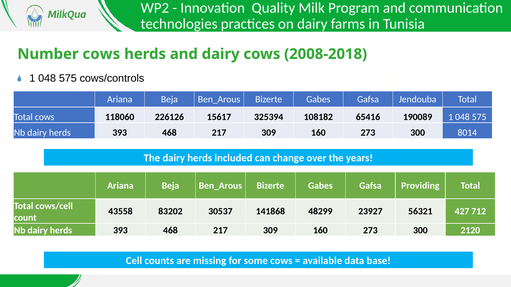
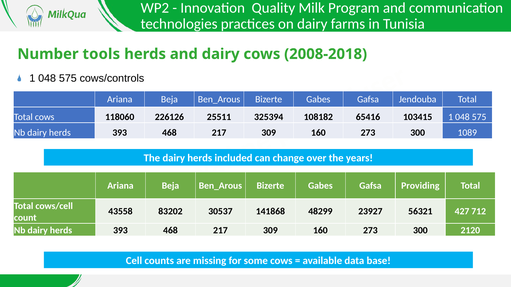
Number cows: cows -> tools (101, 54)
15617: 15617 -> 25511 (219, 117)
190089: 190089 -> 103415 (418, 117)
8014: 8014 -> 1089 (467, 133)
